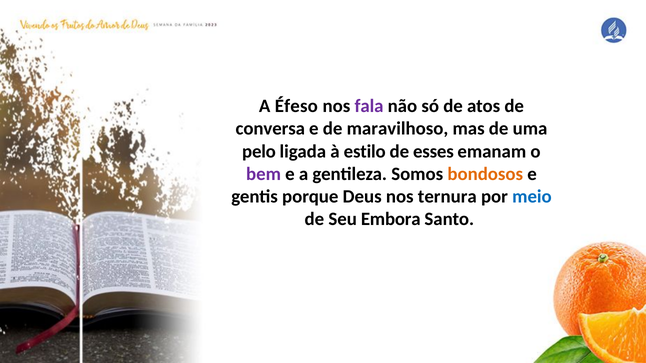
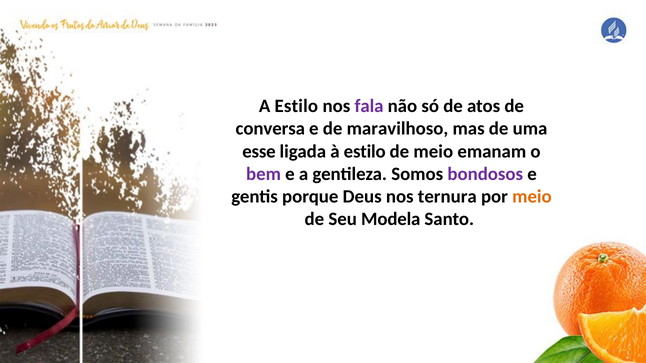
A Éfeso: Éfeso -> Estilo (296, 106)
pelo: pelo -> esse (259, 151)
de esses: esses -> meio (433, 151)
bondosos colour: orange -> purple (485, 174)
meio colour: blue -> orange (532, 197)
Embora: Embora -> Modela (391, 219)
